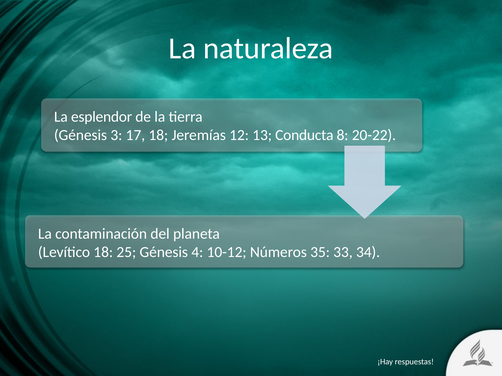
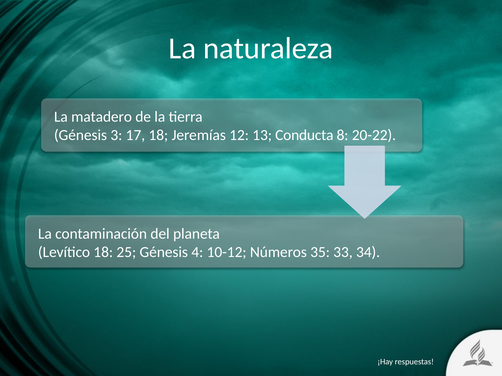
esplendor: esplendor -> matadero (102, 117)
